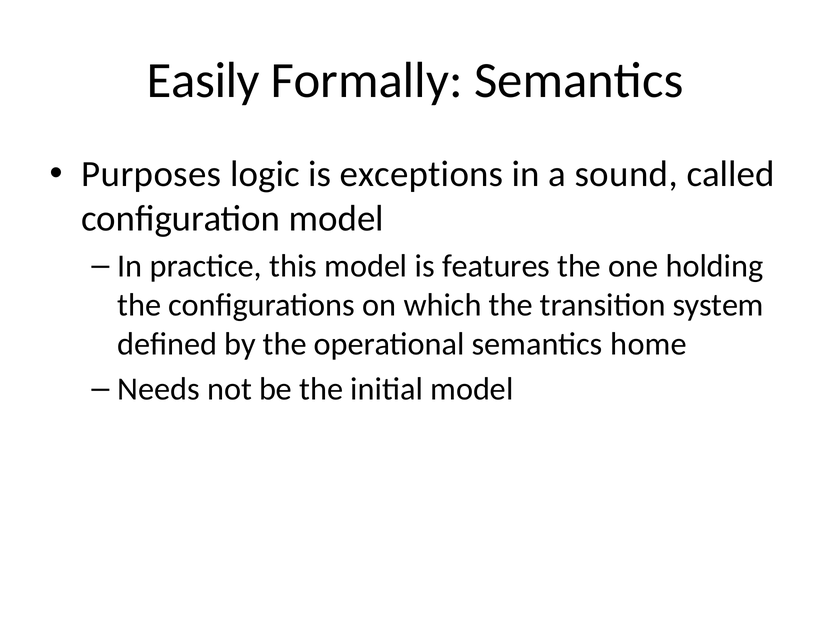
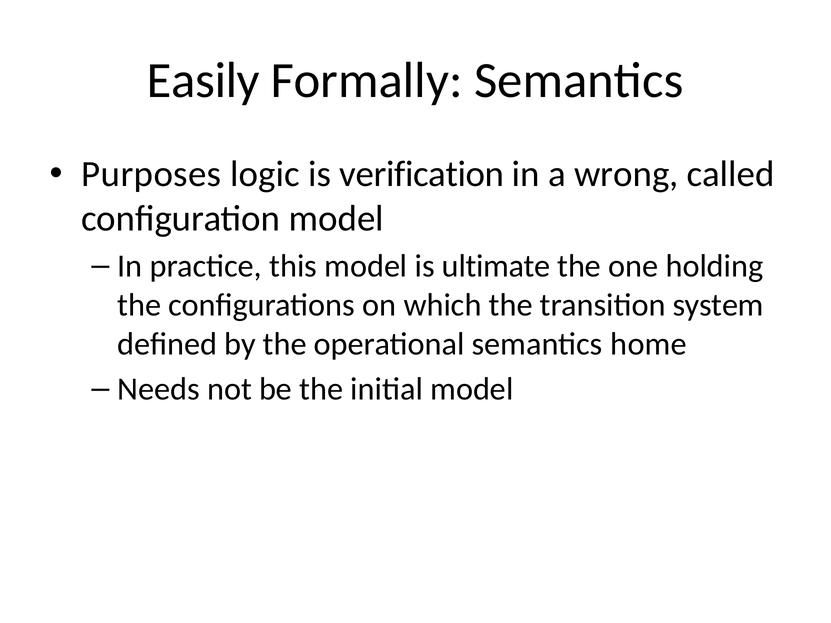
exceptions: exceptions -> verification (422, 174)
sound: sound -> wrong (626, 174)
features: features -> ultimate (496, 266)
